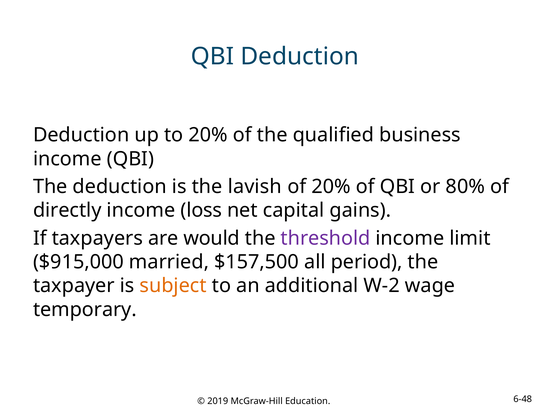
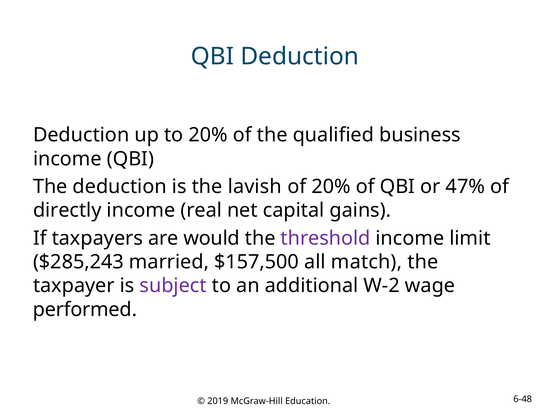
80%: 80% -> 47% (465, 187)
loss: loss -> real (201, 211)
$915,000: $915,000 -> $285,243 (78, 262)
period: period -> match (367, 262)
subject colour: orange -> purple (173, 286)
temporary: temporary -> performed (85, 310)
